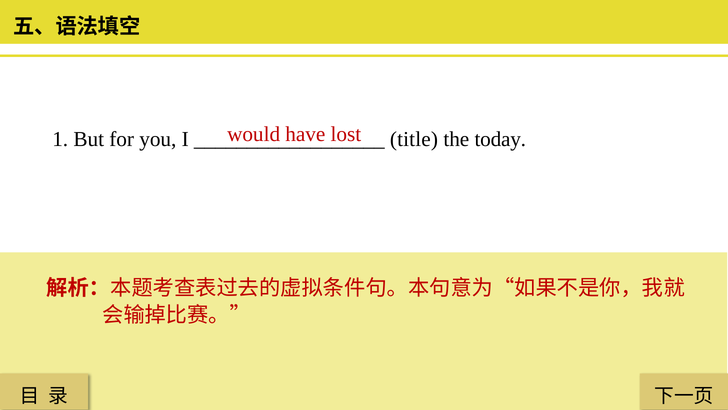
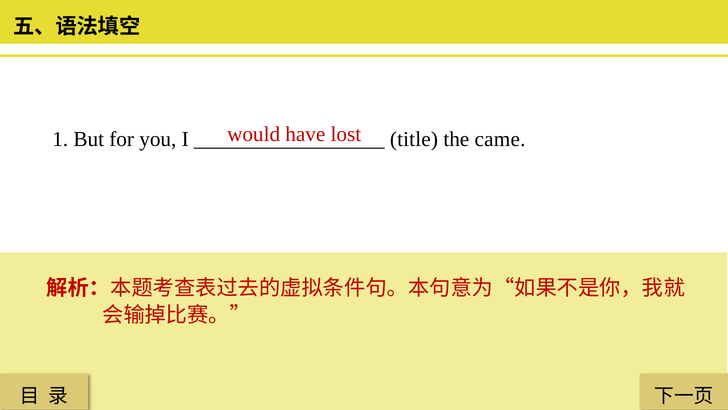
today: today -> came (500, 139)
